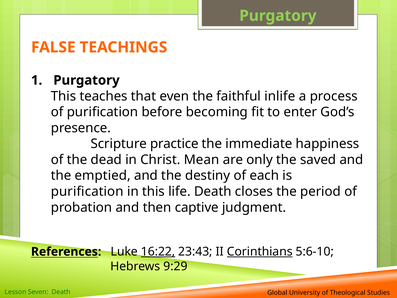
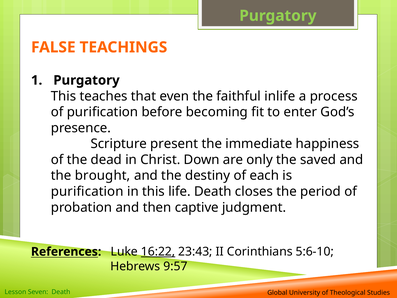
practice: practice -> present (174, 144)
Mean: Mean -> Down (202, 160)
emptied: emptied -> brought (103, 175)
Corinthians underline: present -> none (260, 251)
9:29: 9:29 -> 9:57 (175, 266)
